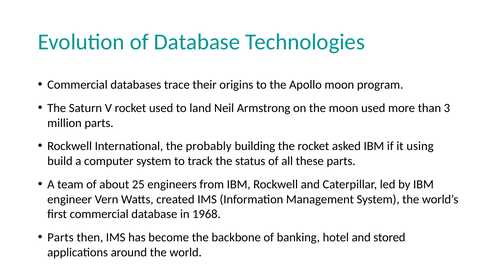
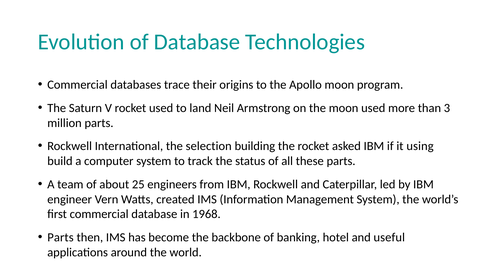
probably: probably -> selection (209, 146)
stored: stored -> useful (389, 238)
